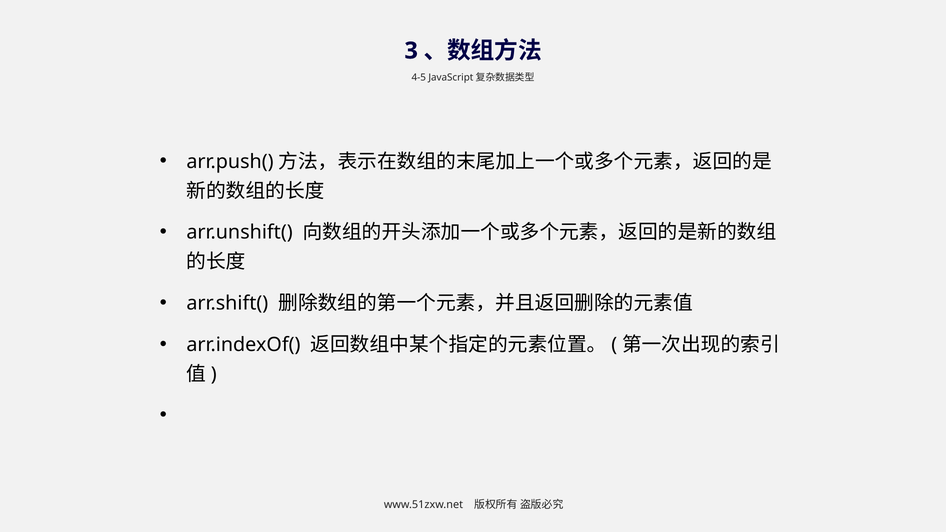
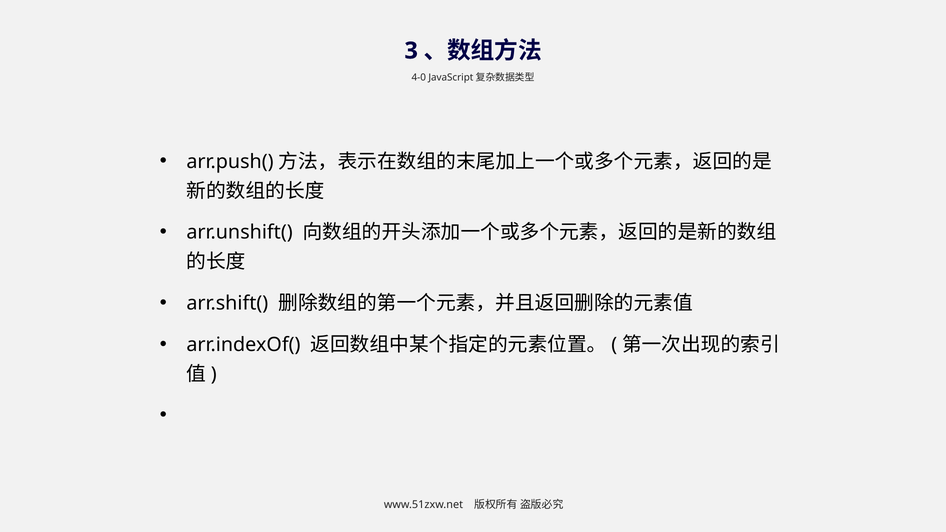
4-5: 4-5 -> 4-0 (419, 77)
